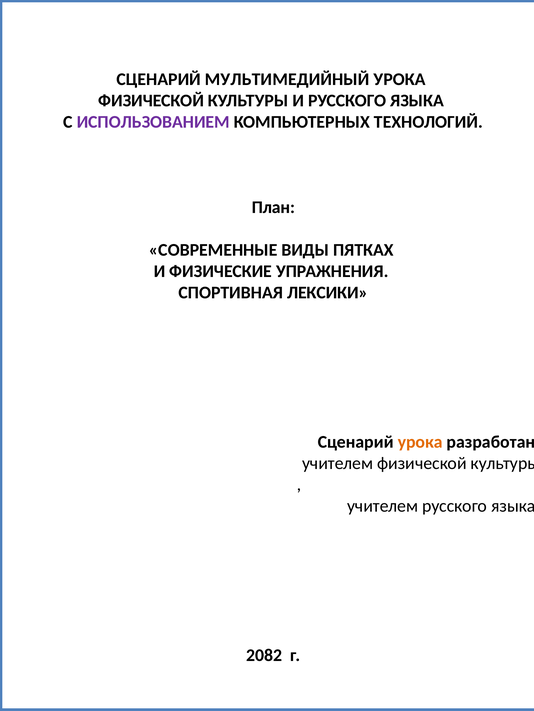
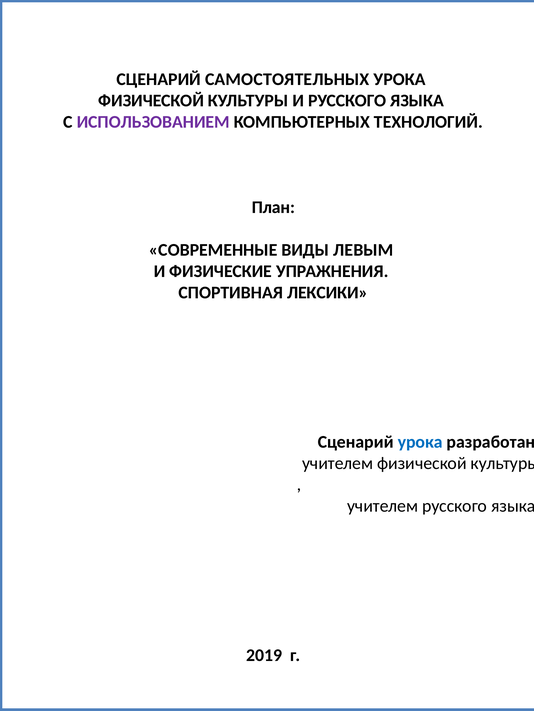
МУЛЬТИМЕДИЙНЫЙ: МУЛЬТИМЕДИЙНЫЙ -> САМОСТОЯТЕЛЬНЫХ (287, 80)
ПЯТКАХ: ПЯТКАХ -> ЛЕВЫМ (363, 250)
урока colour: orange -> blue (420, 443)
2082: 2082 -> 2019 (264, 656)
